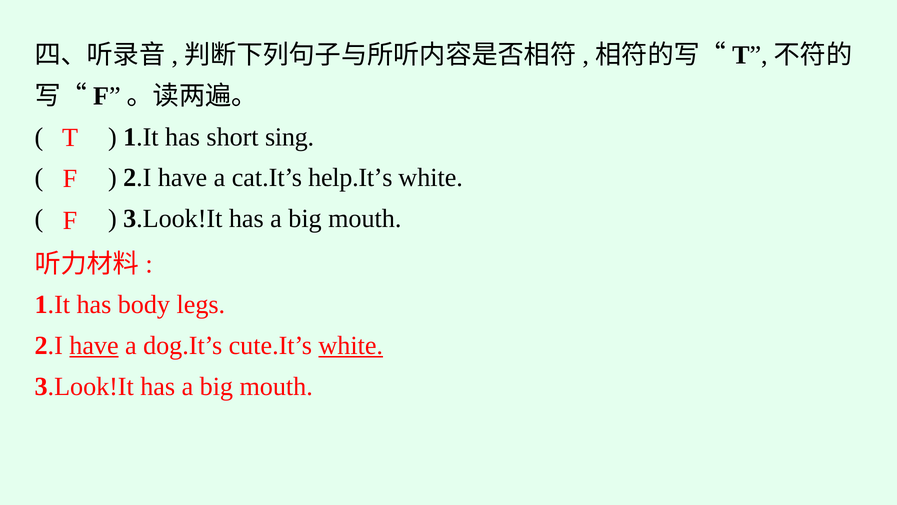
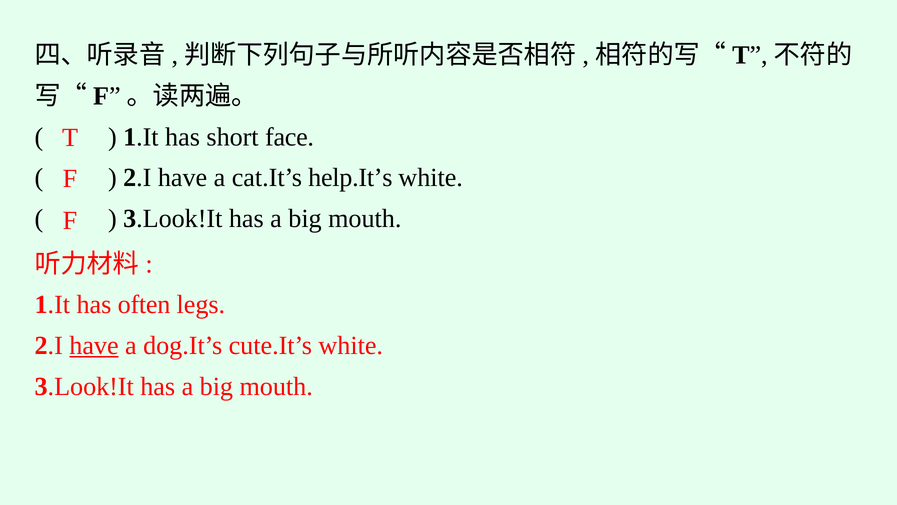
sing: sing -> face (290, 137)
body: body -> often (144, 304)
white underline: present -> none (351, 345)
